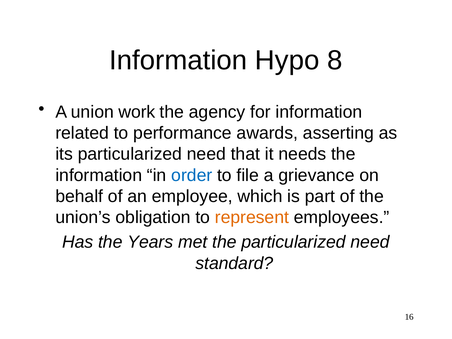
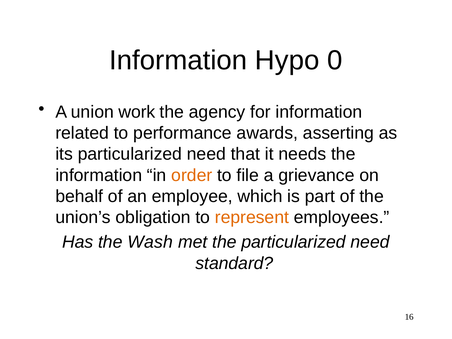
8: 8 -> 0 (335, 60)
order colour: blue -> orange (192, 175)
Years: Years -> Wash (150, 242)
